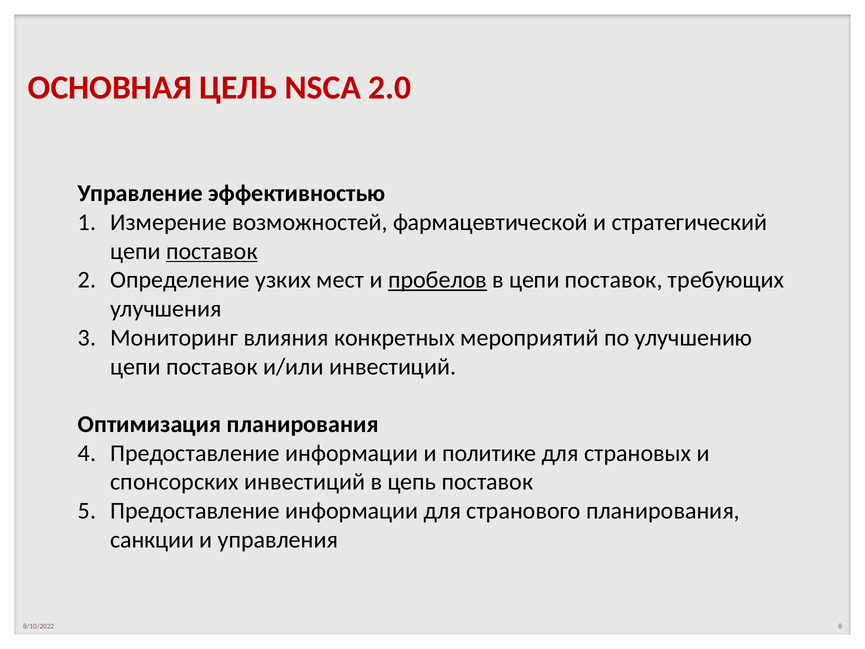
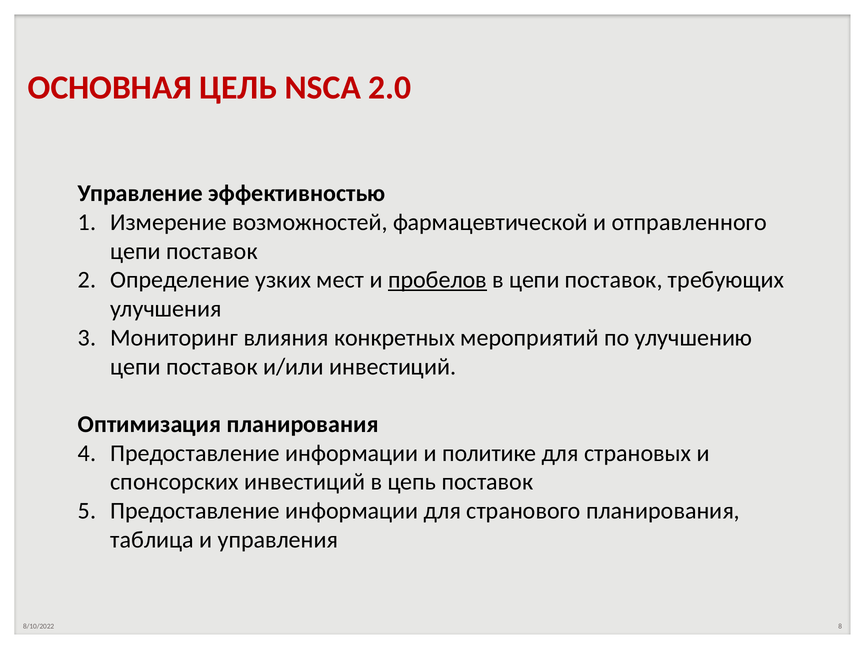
стратегический: стратегический -> отправленного (689, 222)
поставок underline: present -> none (212, 251)
санкции: санкции -> таблица (152, 540)
